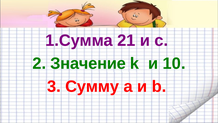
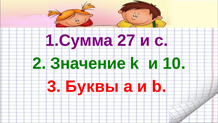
21: 21 -> 27 (126, 40)
Сумму: Сумму -> Буквы (92, 86)
